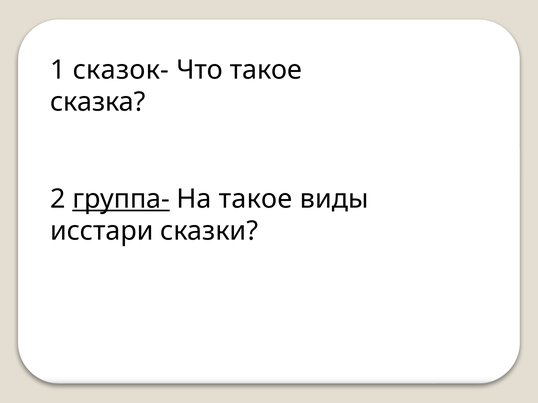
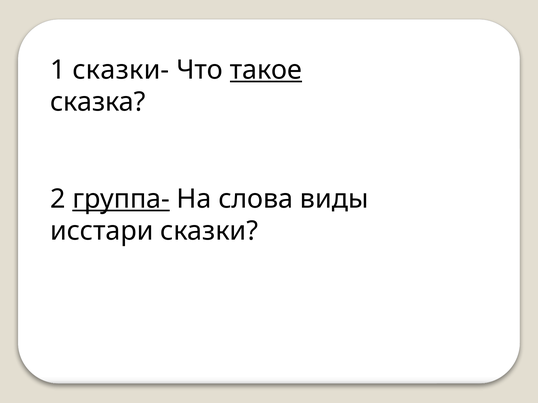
сказок-: сказок- -> сказки- (121, 70)
такое underline: none -> present (266, 70)
На такое: такое -> слова (256, 199)
